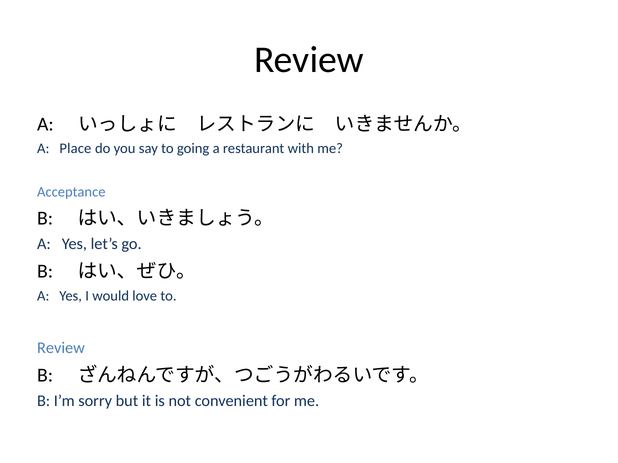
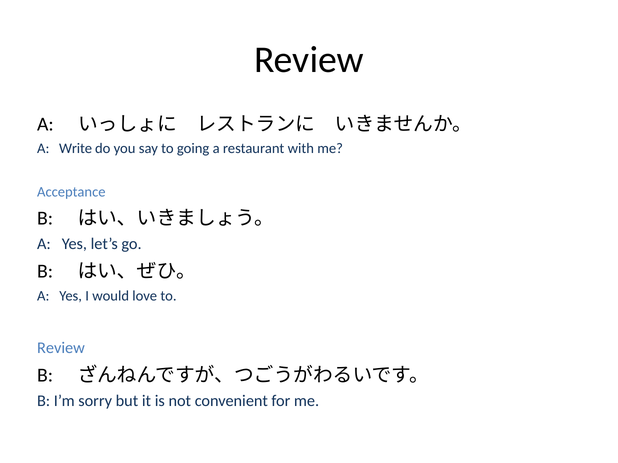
Place: Place -> Write (76, 149)
